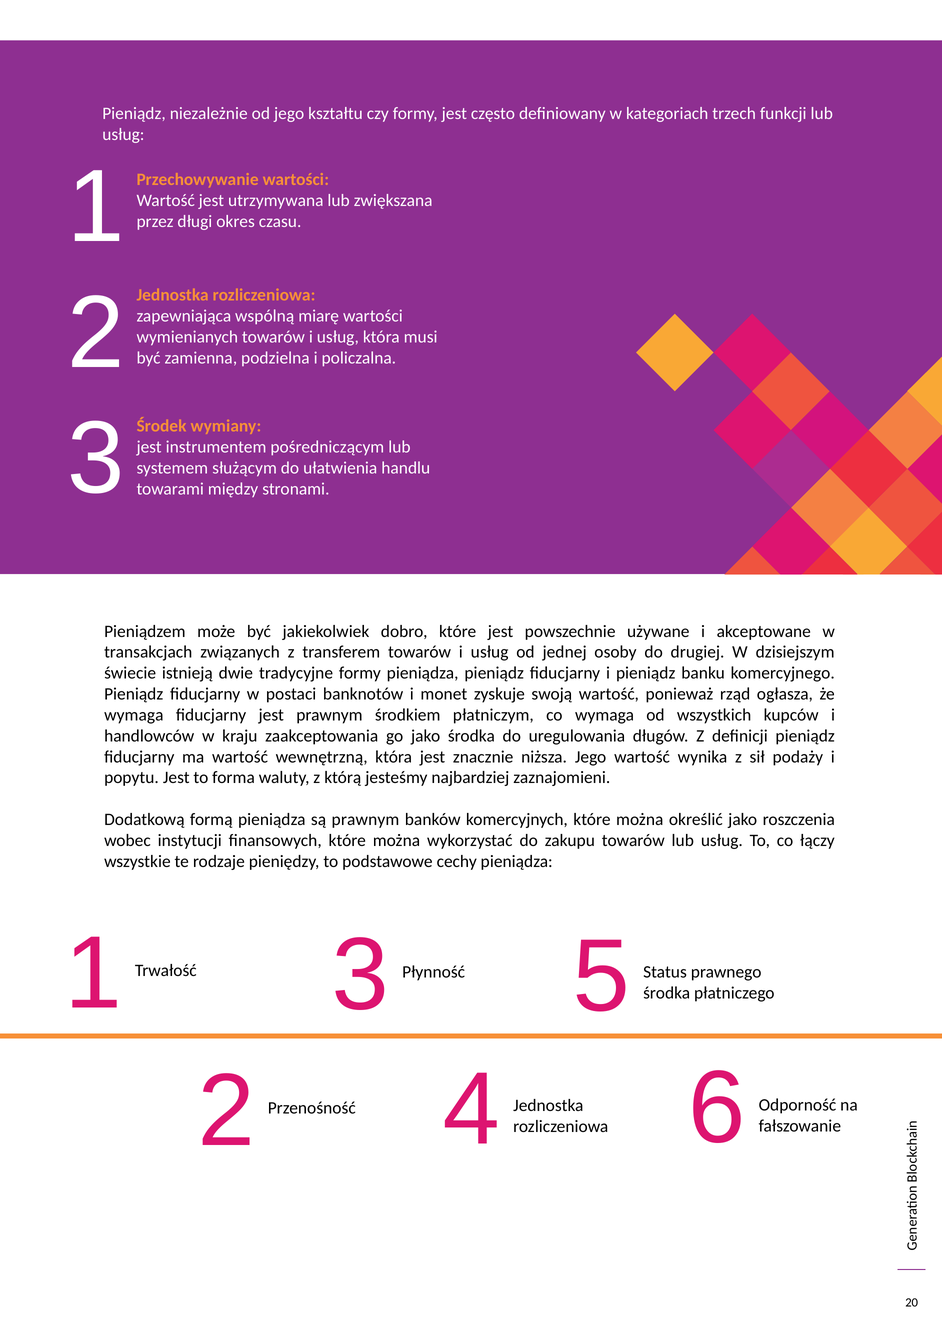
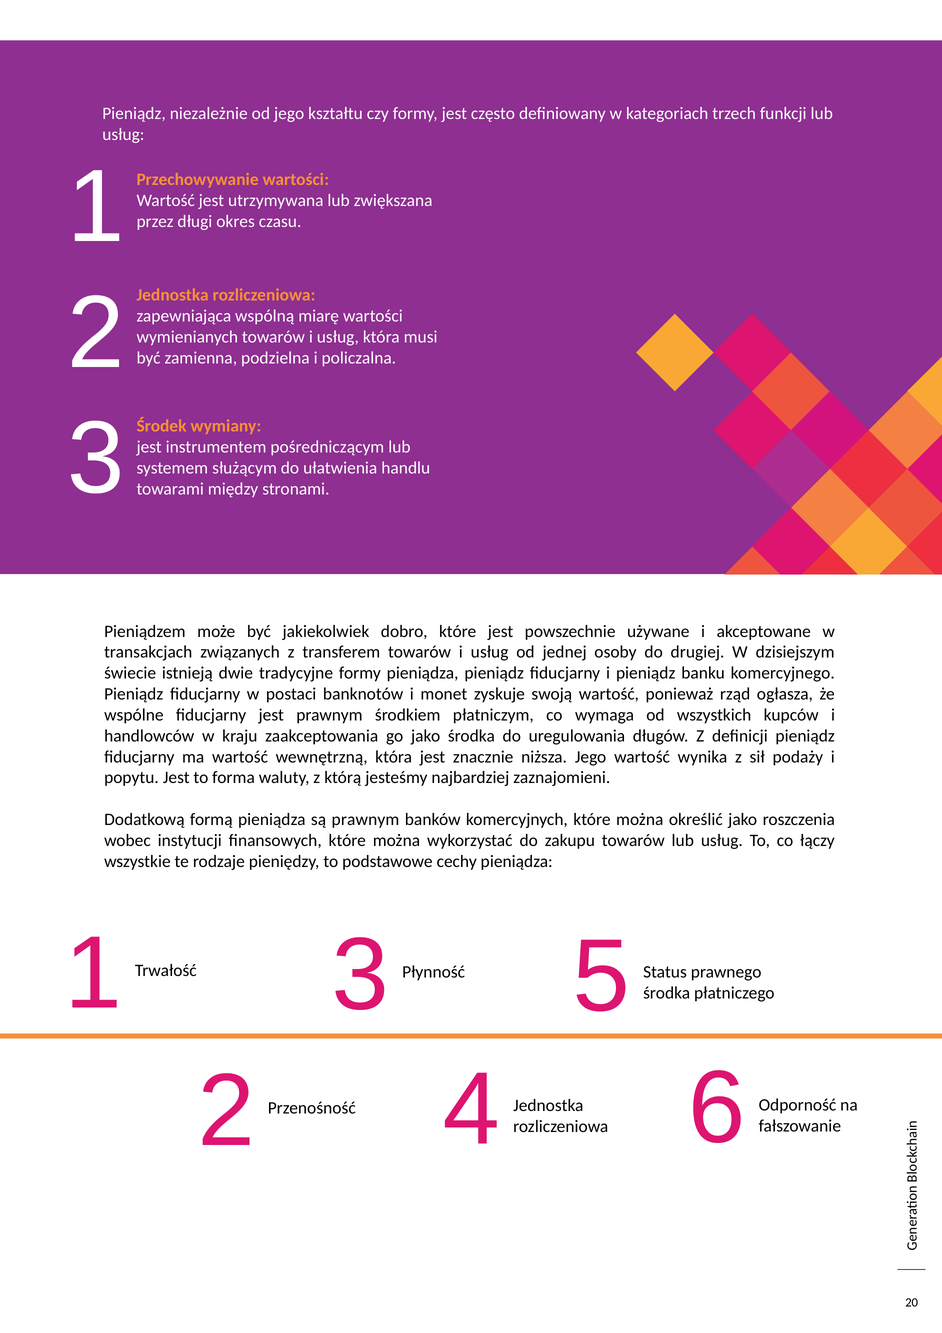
wymaga: wymaga -> wspólne (134, 715)
